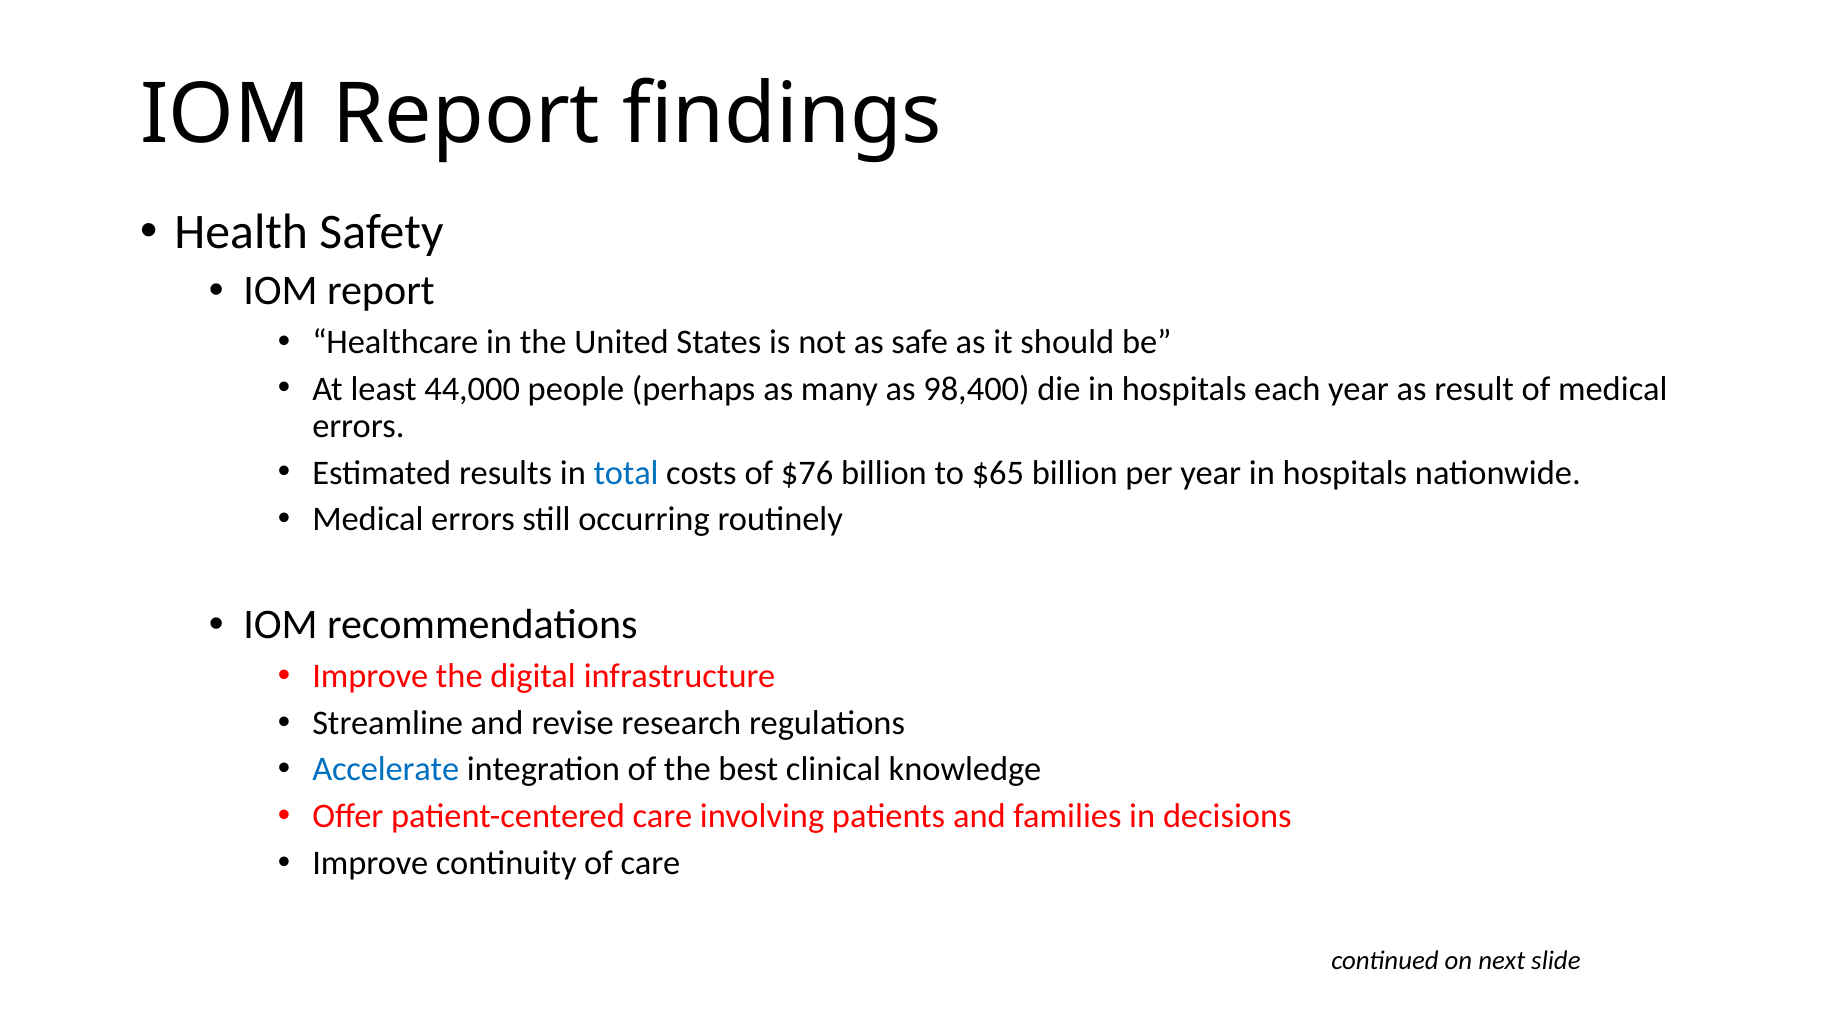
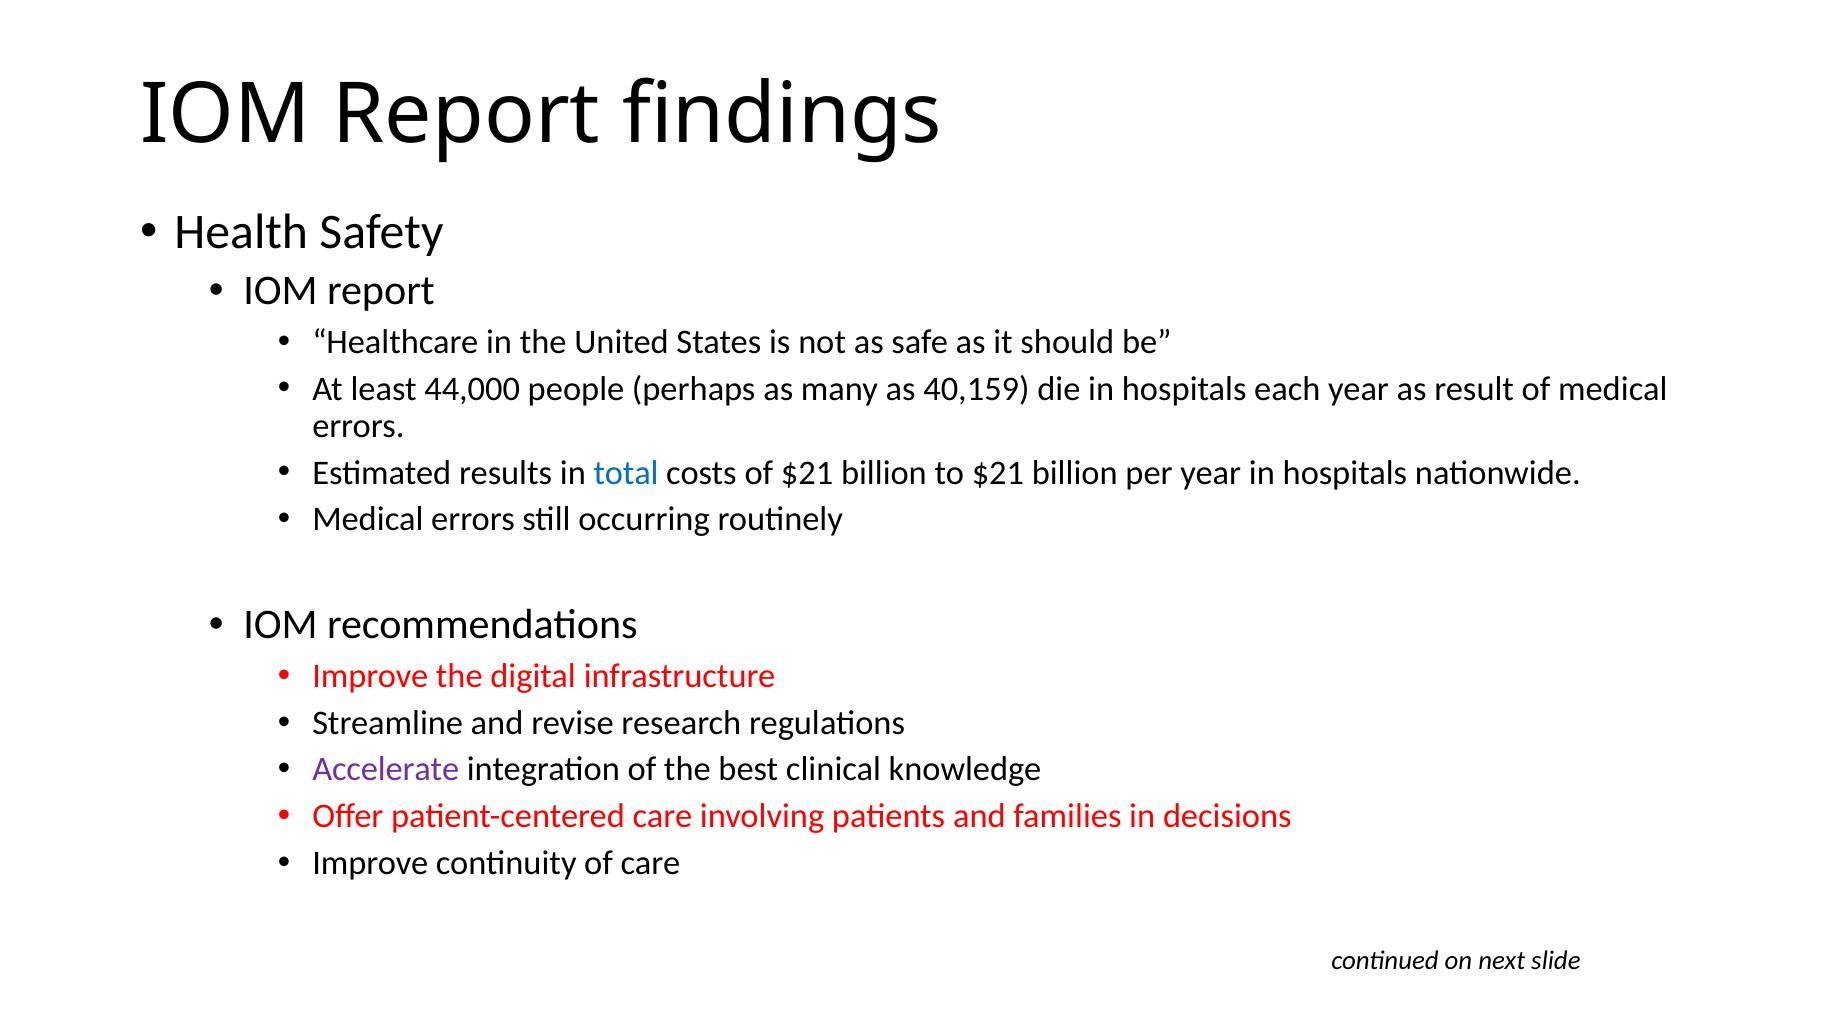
98,400: 98,400 -> 40,159 (976, 389)
of $76: $76 -> $21 (807, 473)
to $65: $65 -> $21 (998, 473)
Accelerate colour: blue -> purple (386, 770)
